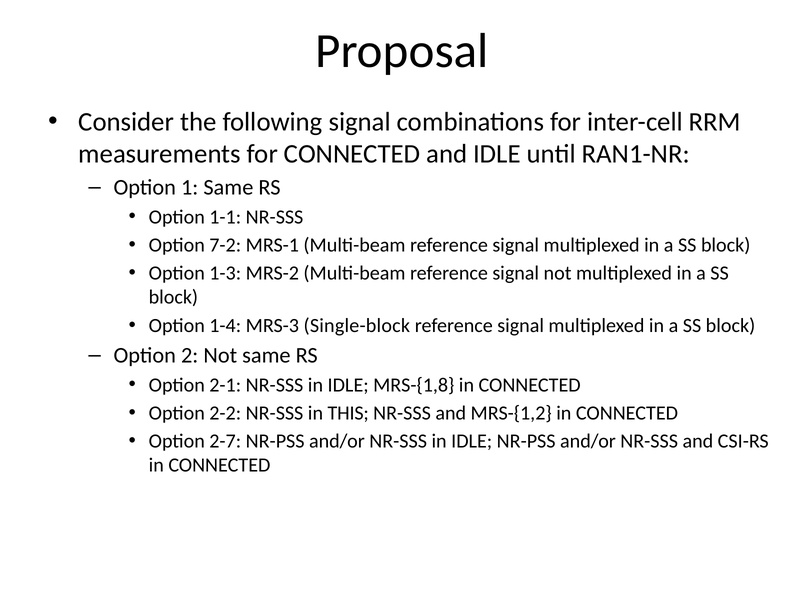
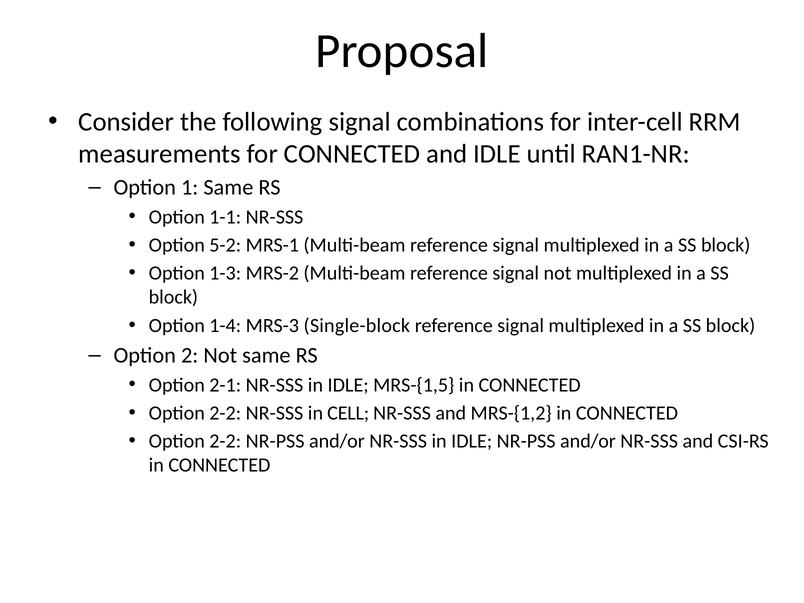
7-2: 7-2 -> 5-2 (225, 245)
MRS-{1,8: MRS-{1,8 -> MRS-{1,5 (414, 385)
THIS: THIS -> CELL (348, 413)
2-7: 2-7 -> 2-2 (225, 441)
